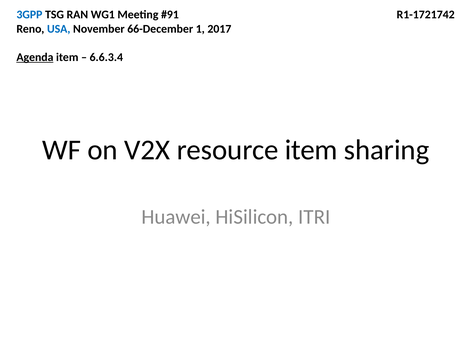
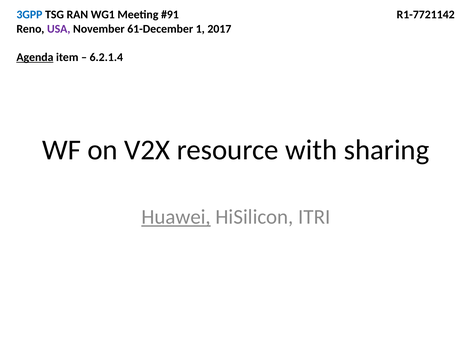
R1-1721742: R1-1721742 -> R1-7721142 (426, 15)
USA colour: blue -> purple (59, 29)
66-December: 66-December -> 61-December (160, 29)
6.6.3.4: 6.6.3.4 -> 6.2.1.4 (106, 57)
resource item: item -> with (311, 150)
Huawei underline: none -> present (176, 217)
